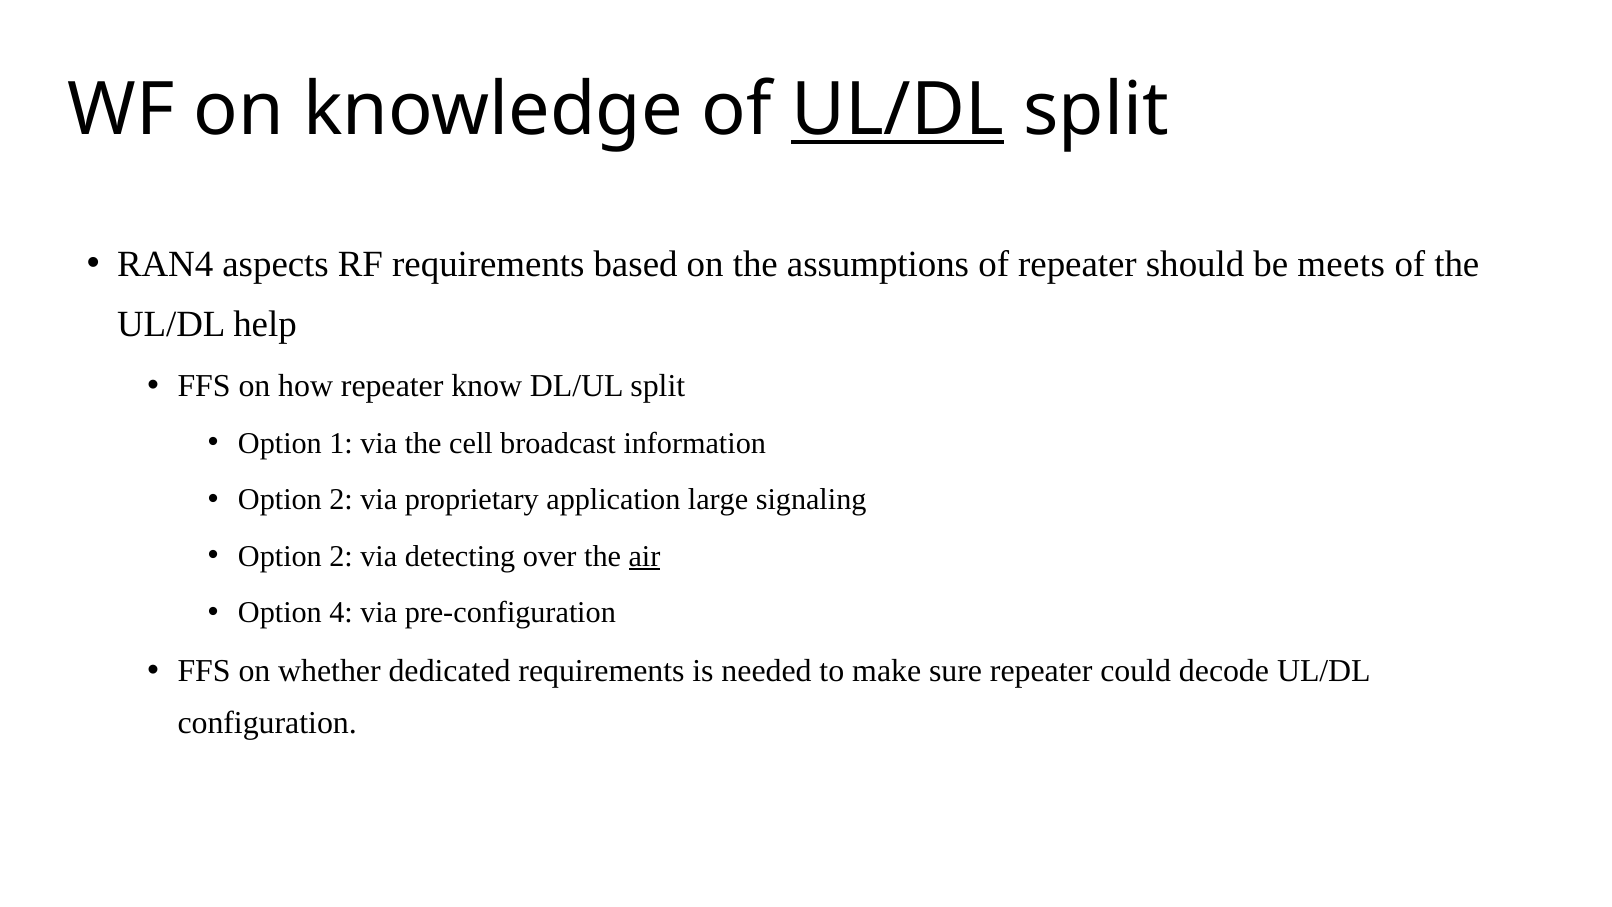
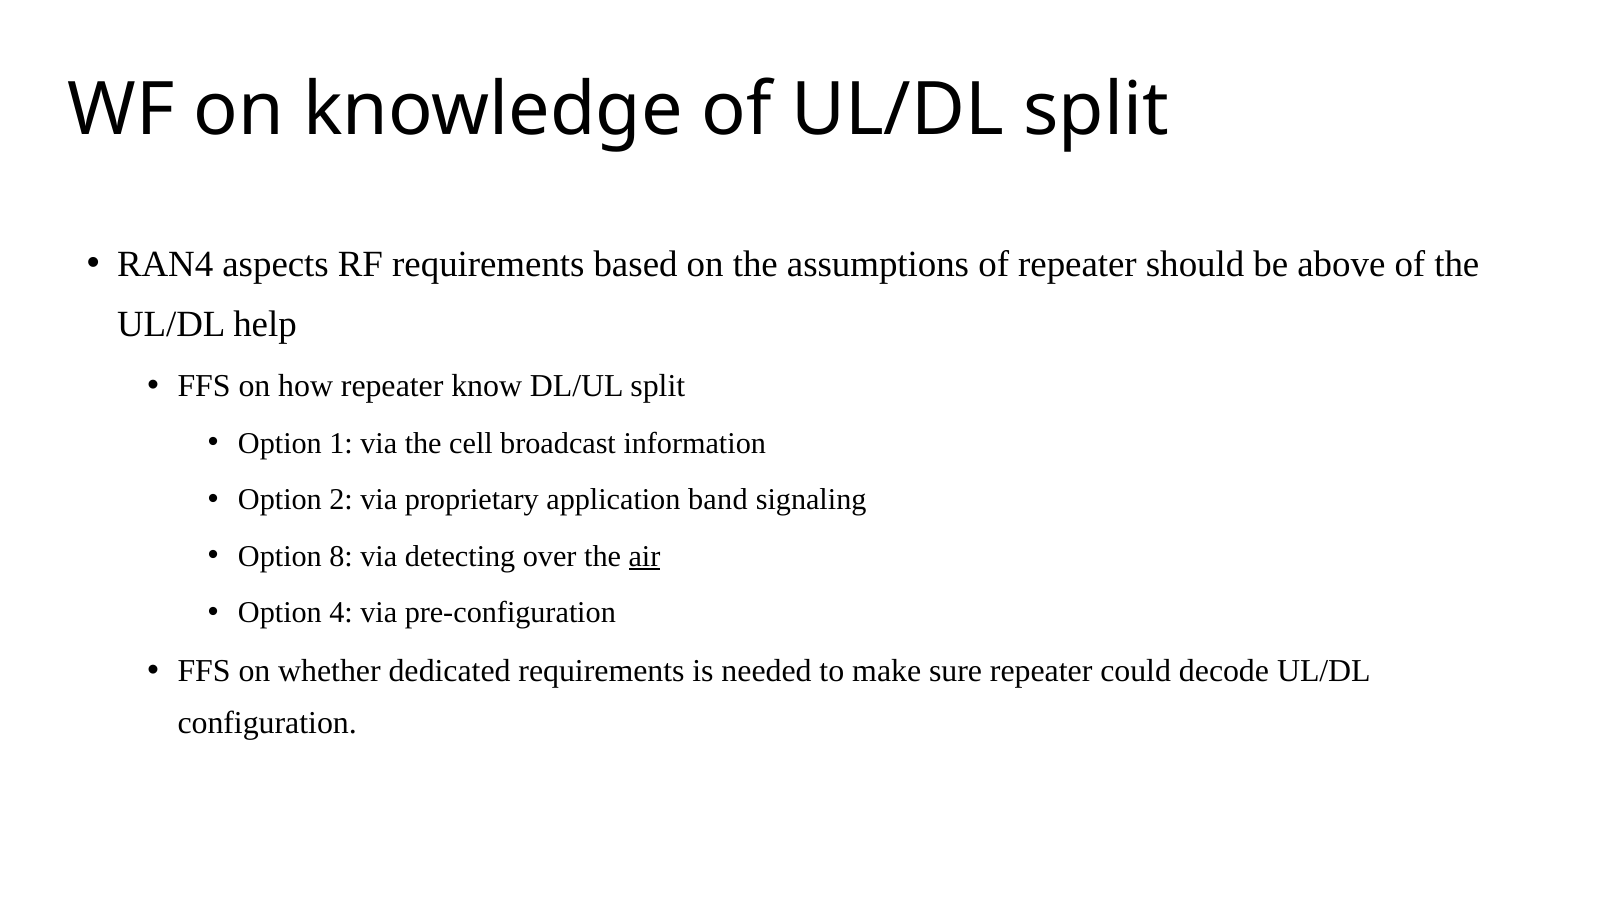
UL/DL underline: present -> none (898, 110)
meets: meets -> above (1341, 264)
large: large -> band (718, 500)
2: 2 -> 8 (341, 556)
